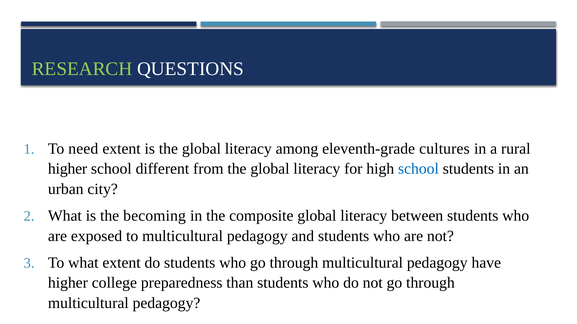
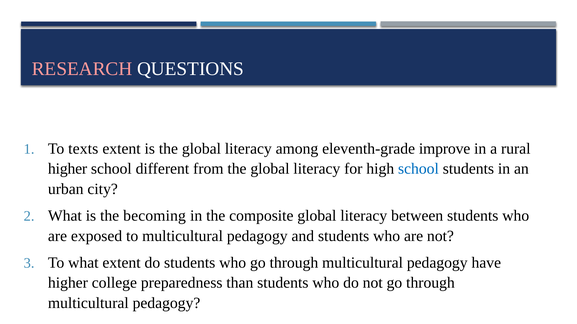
RESEARCH colour: light green -> pink (82, 69)
need: need -> texts (83, 149)
cultures: cultures -> improve (445, 149)
